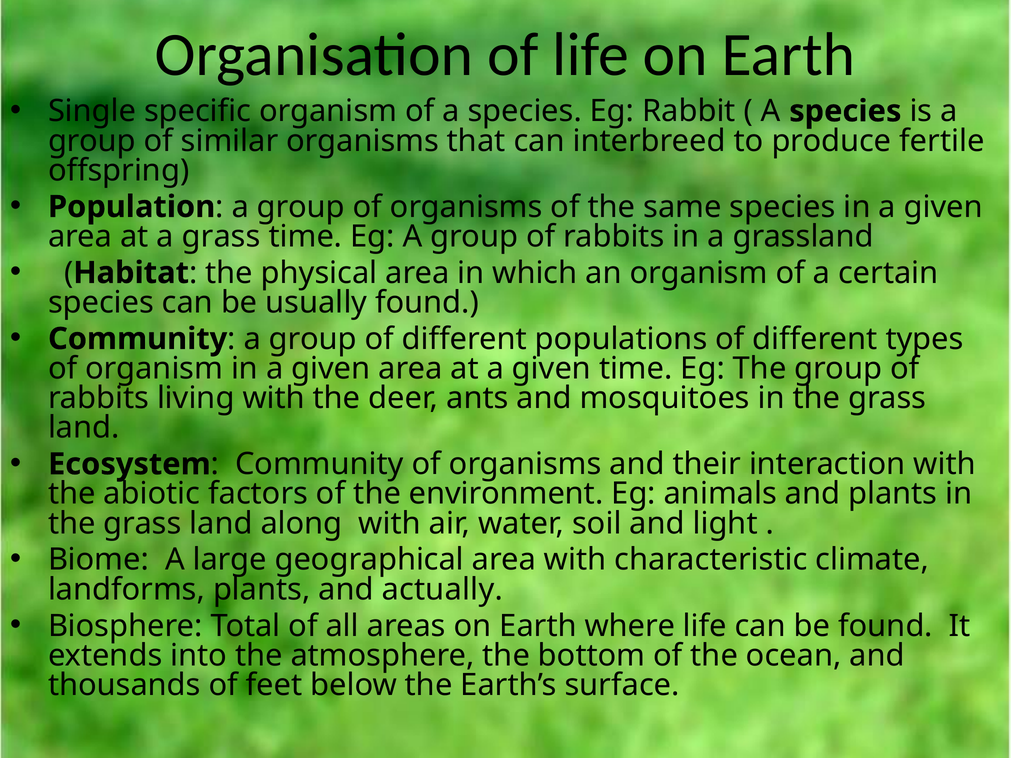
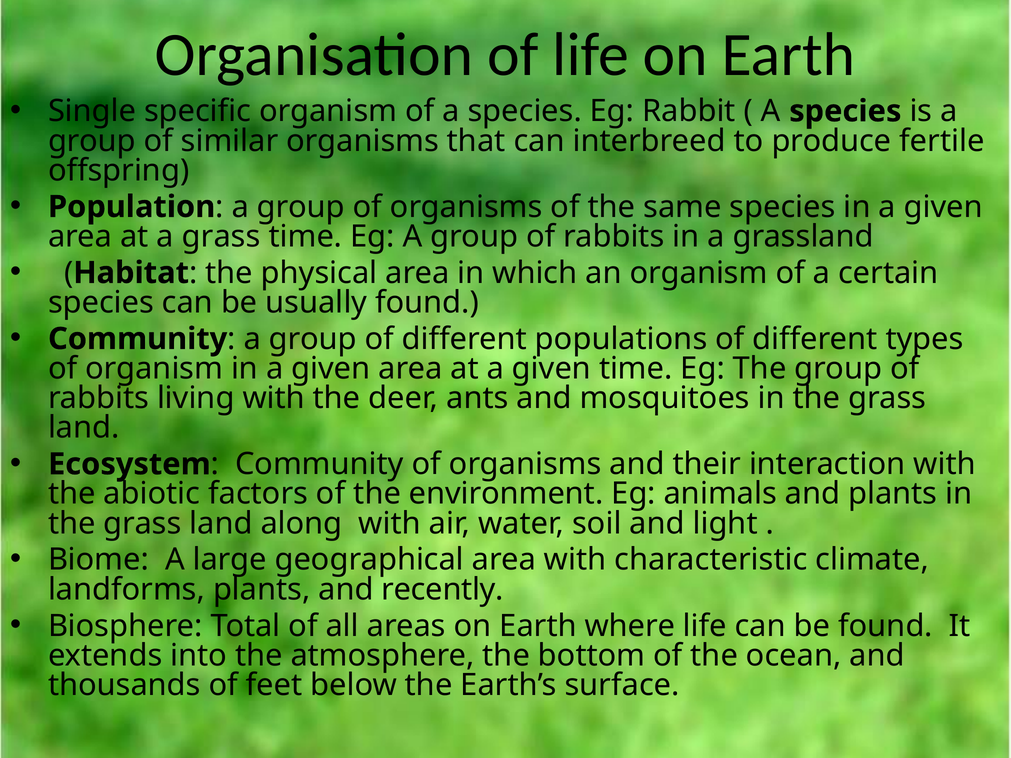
actually: actually -> recently (442, 590)
